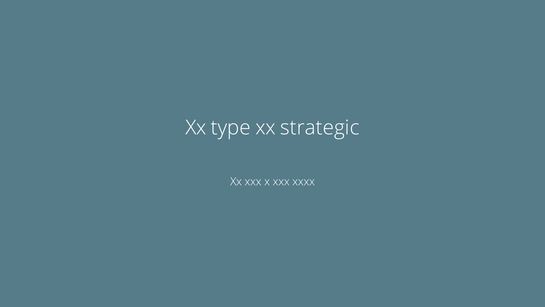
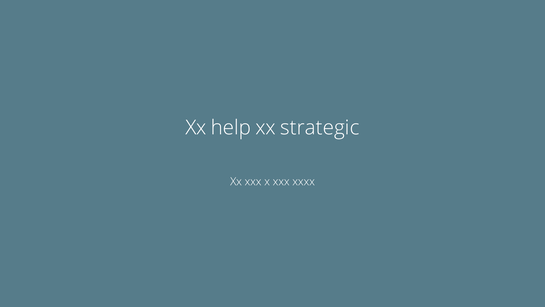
type: type -> help (231, 128)
